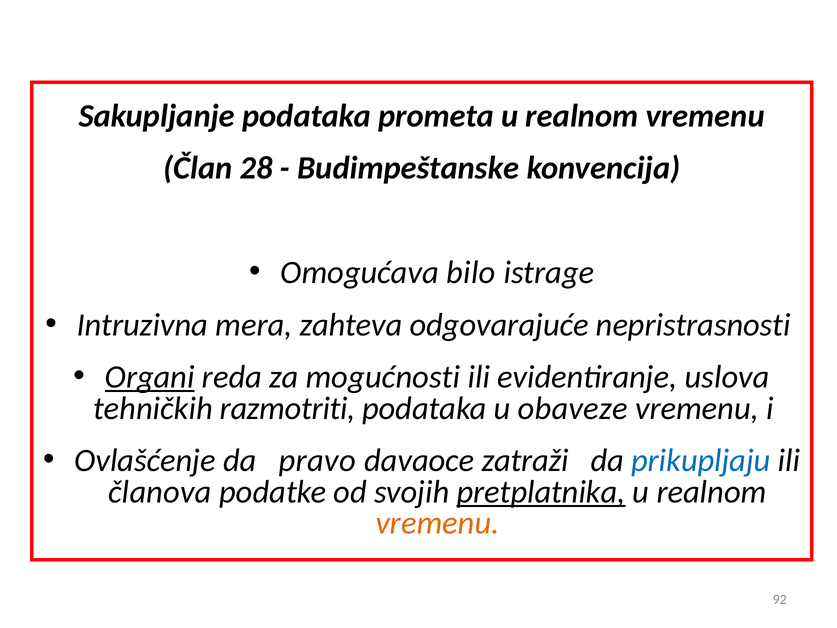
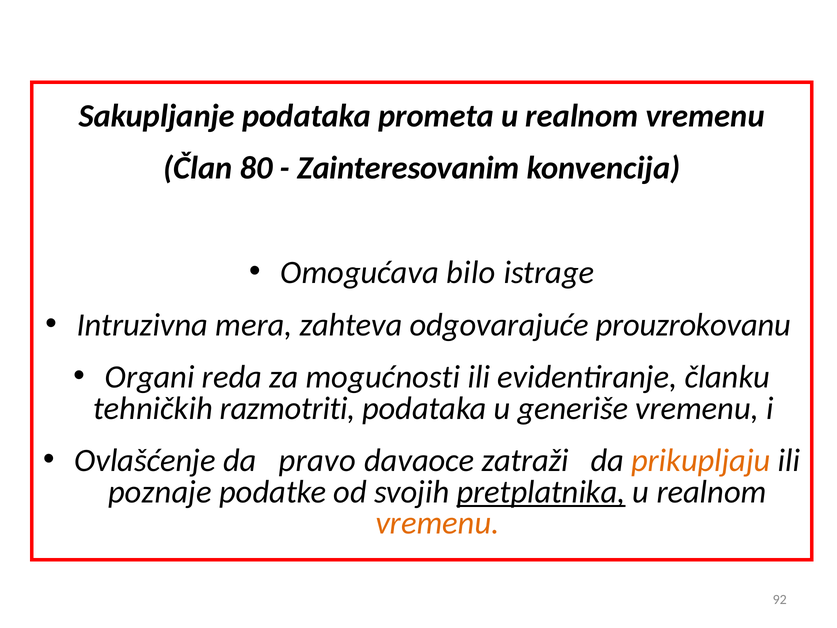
28: 28 -> 80 (256, 168)
Budimpeštanske: Budimpeštanske -> Zainteresovanim (408, 168)
nepristrasnosti: nepristrasnosti -> prouzrokovanu (693, 325)
Organi underline: present -> none (150, 377)
uslova: uslova -> članku (727, 377)
obaveze: obaveze -> generiše (573, 408)
prikupljaju colour: blue -> orange (701, 460)
članova: članova -> poznaje (160, 492)
